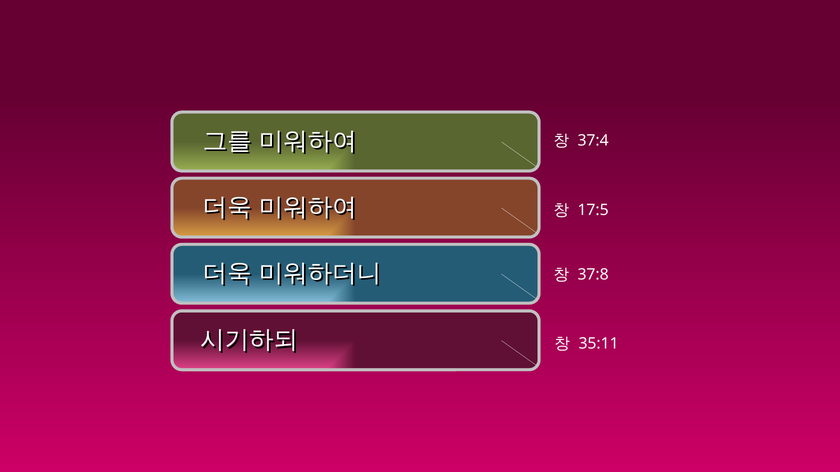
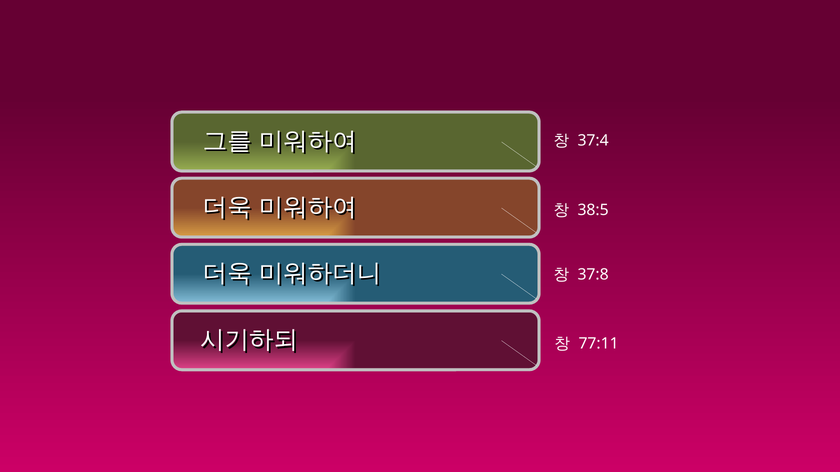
17:5: 17:5 -> 38:5 (593, 210)
35:11: 35:11 -> 77:11 (599, 344)
